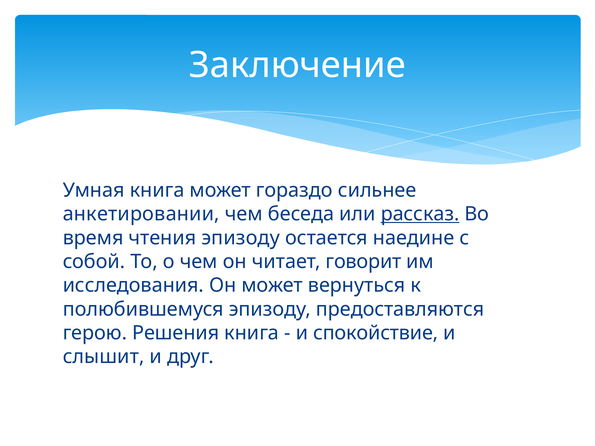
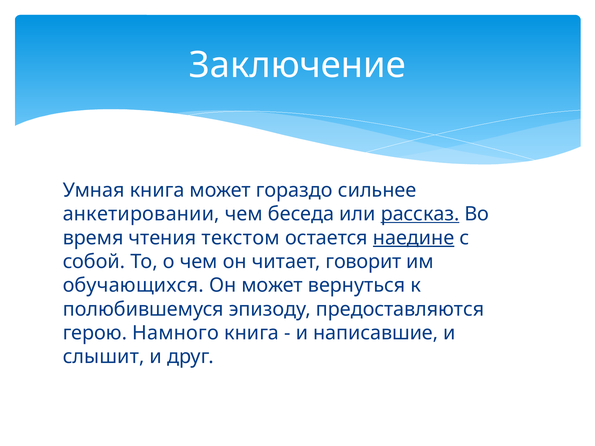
чтения эпизоду: эпизоду -> текстом (241, 238)
наедине underline: none -> present (414, 238)
исследования: исследования -> обучающихся (133, 286)
Решения: Решения -> Намного (176, 333)
спокойствие: спокойствие -> написавшие (376, 333)
